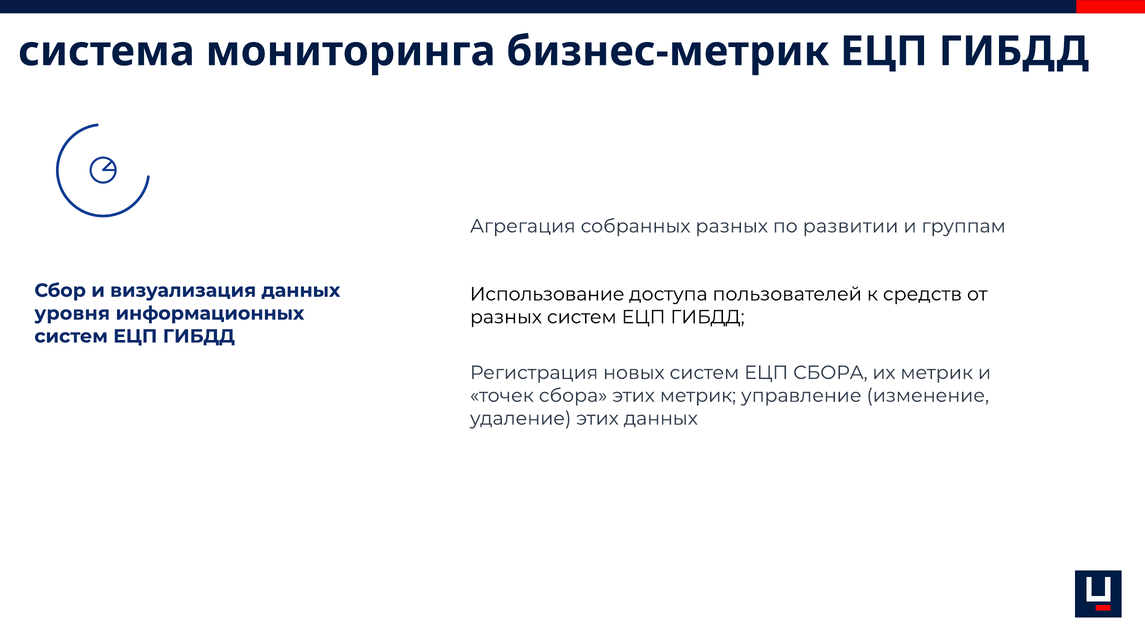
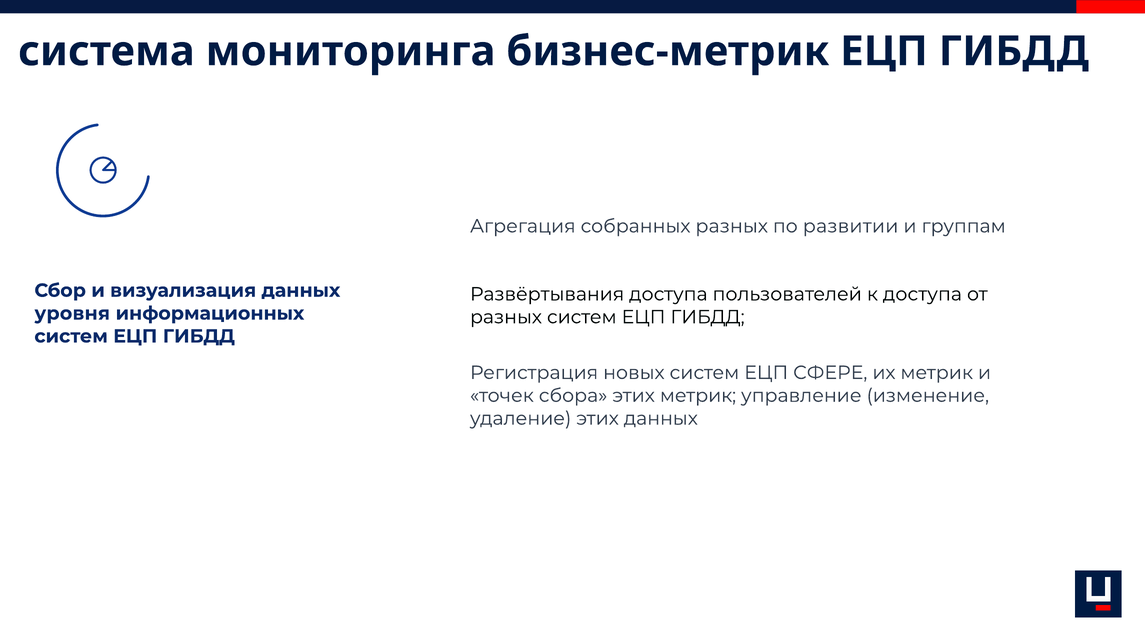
Использование: Использование -> Развёртывания (547, 294)
к средств: средств -> доступа (922, 294)
ЕЦП СБОРА: СБОРА -> СФЕРЕ (830, 373)
